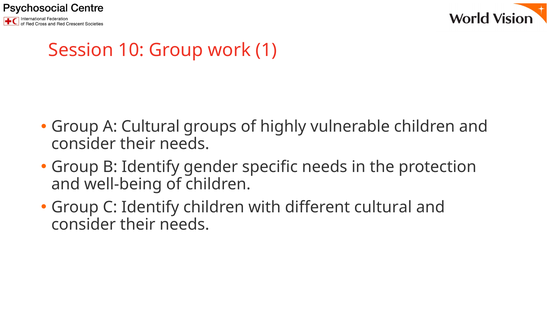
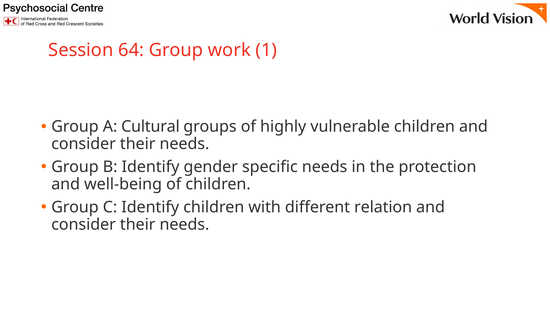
10: 10 -> 64 (131, 50)
different cultural: cultural -> relation (383, 207)
